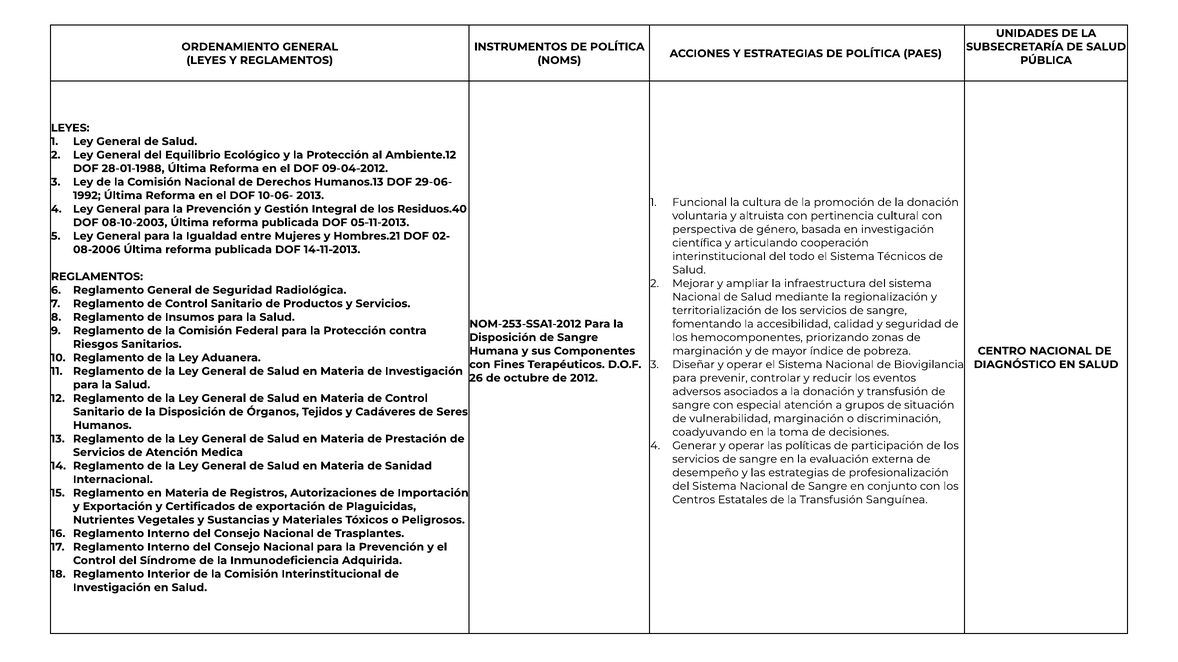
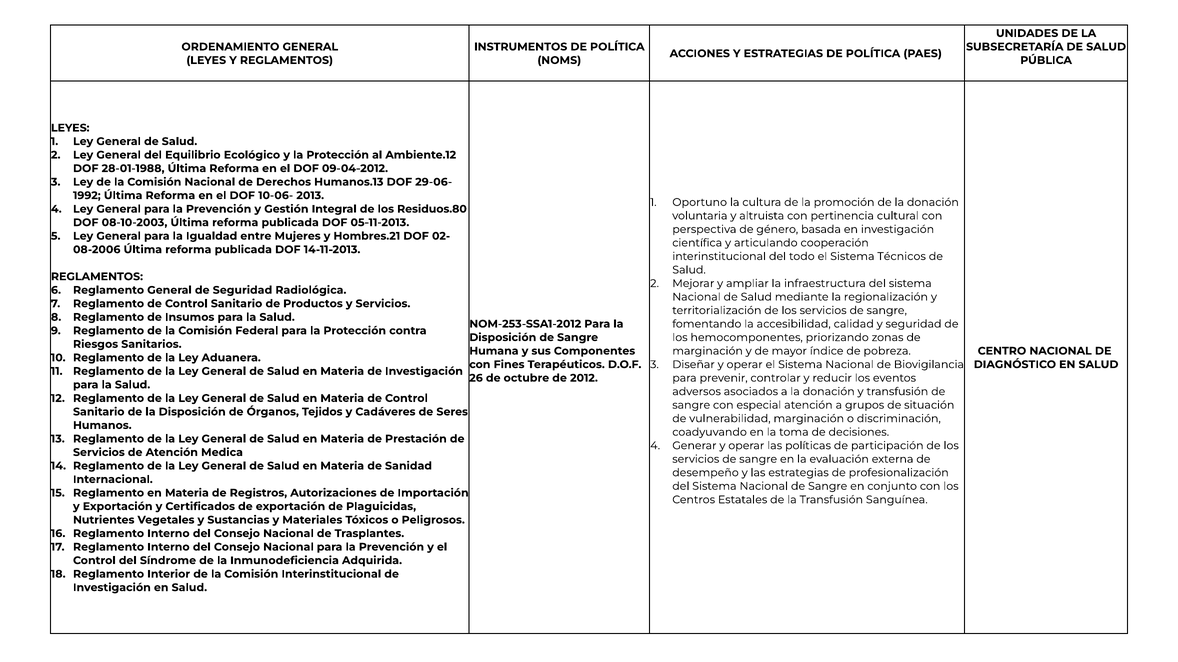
Funcional: Funcional -> Oportuno (700, 202)
Residuos.40: Residuos.40 -> Residuos.80 (432, 209)
